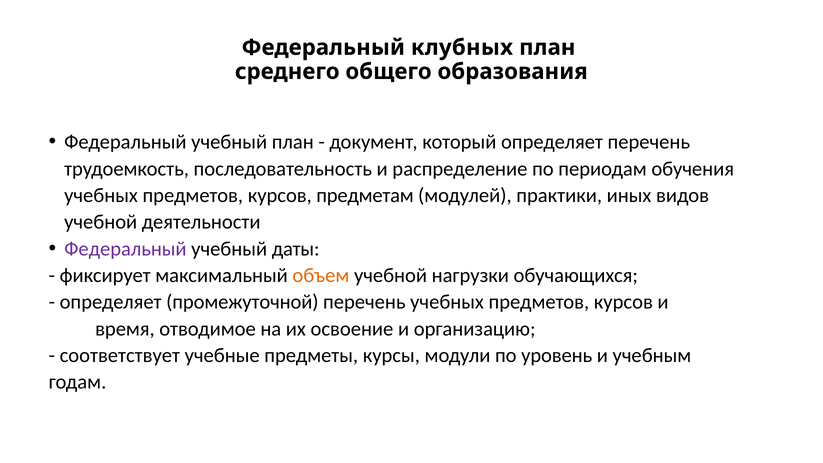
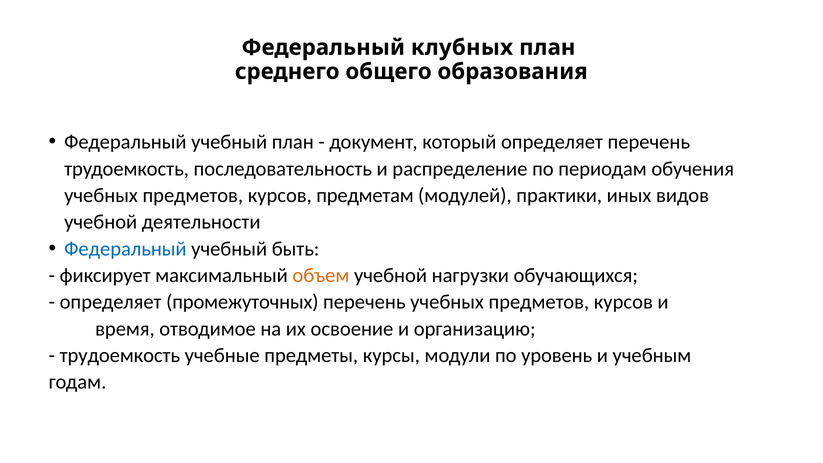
Федеральный colour: purple -> blue (125, 249)
даты: даты -> быть (296, 249)
промежуточной: промежуточной -> промежуточных (242, 302)
соответствует: соответствует -> трудоемкость (120, 355)
